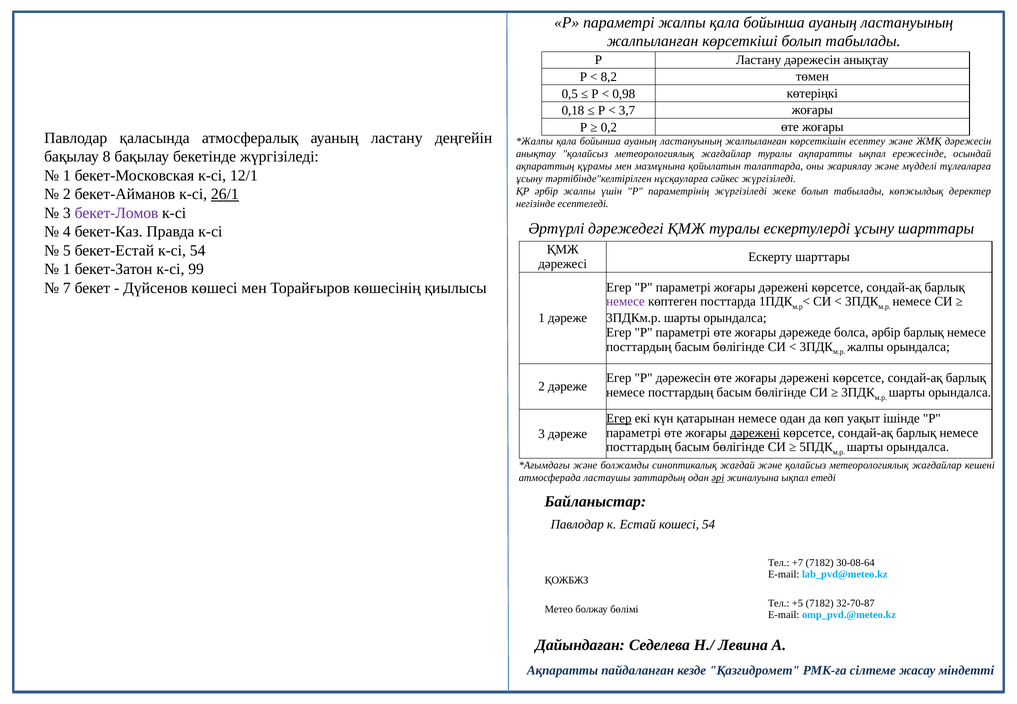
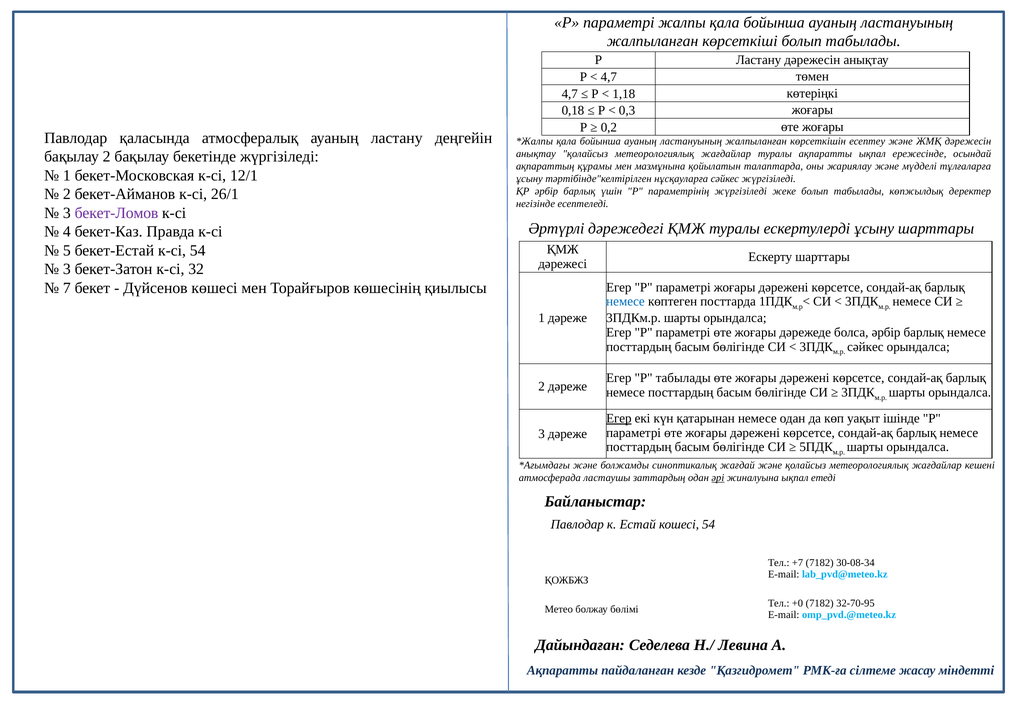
8,2: 8,2 -> 4,7 (609, 77)
0,5: 0,5 -> 4,7 (570, 94)
0,98: 0,98 -> 1,18 (624, 94)
3,7: 3,7 -> 0,3 (627, 111)
бақылау 8: 8 -> 2 (107, 157)
ҚР әрбір жалпы: жалпы -> барлық (579, 191)
26/1 underline: present -> none (225, 194)
1: 1 -> 3 (67, 269)
99: 99 -> 32 (196, 269)
немесе colour: purple -> blue (625, 302)
жалпы: жалпы -> сәйкес (865, 347)
Р дәрежесін: дәрежесін -> табылады (683, 378)
дәрежені underline: present -> none (755, 433)
30-08-64: 30-08-64 -> 30-08-34 (855, 563)
+5: +5 -> +0 (798, 604)
32-70-87: 32-70-87 -> 32-70-95 (855, 604)
